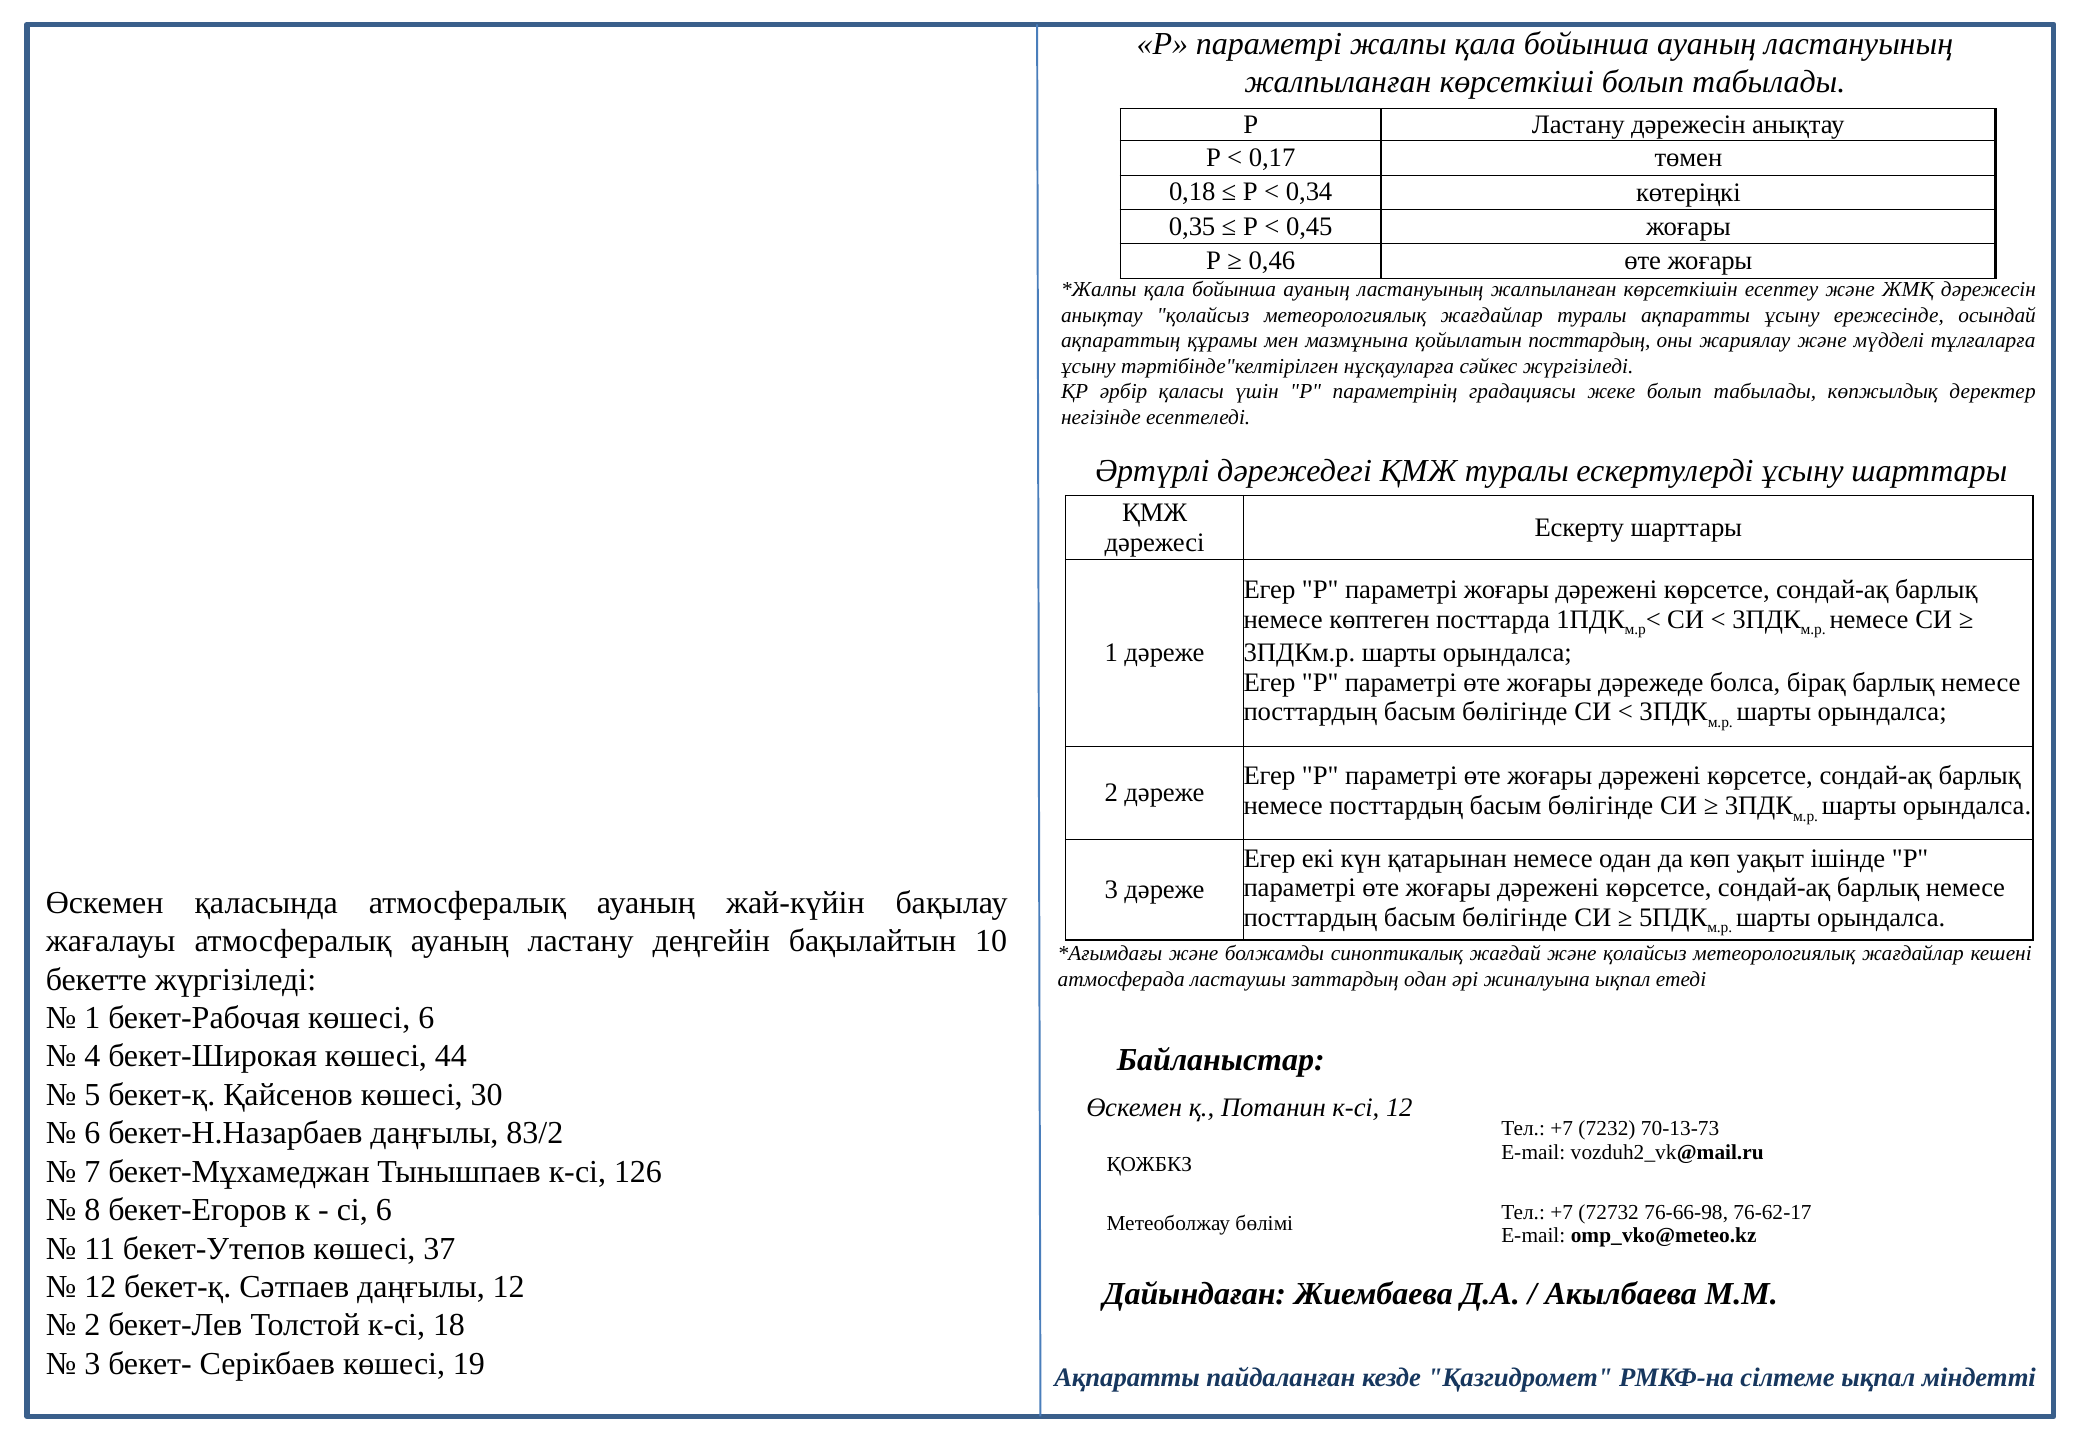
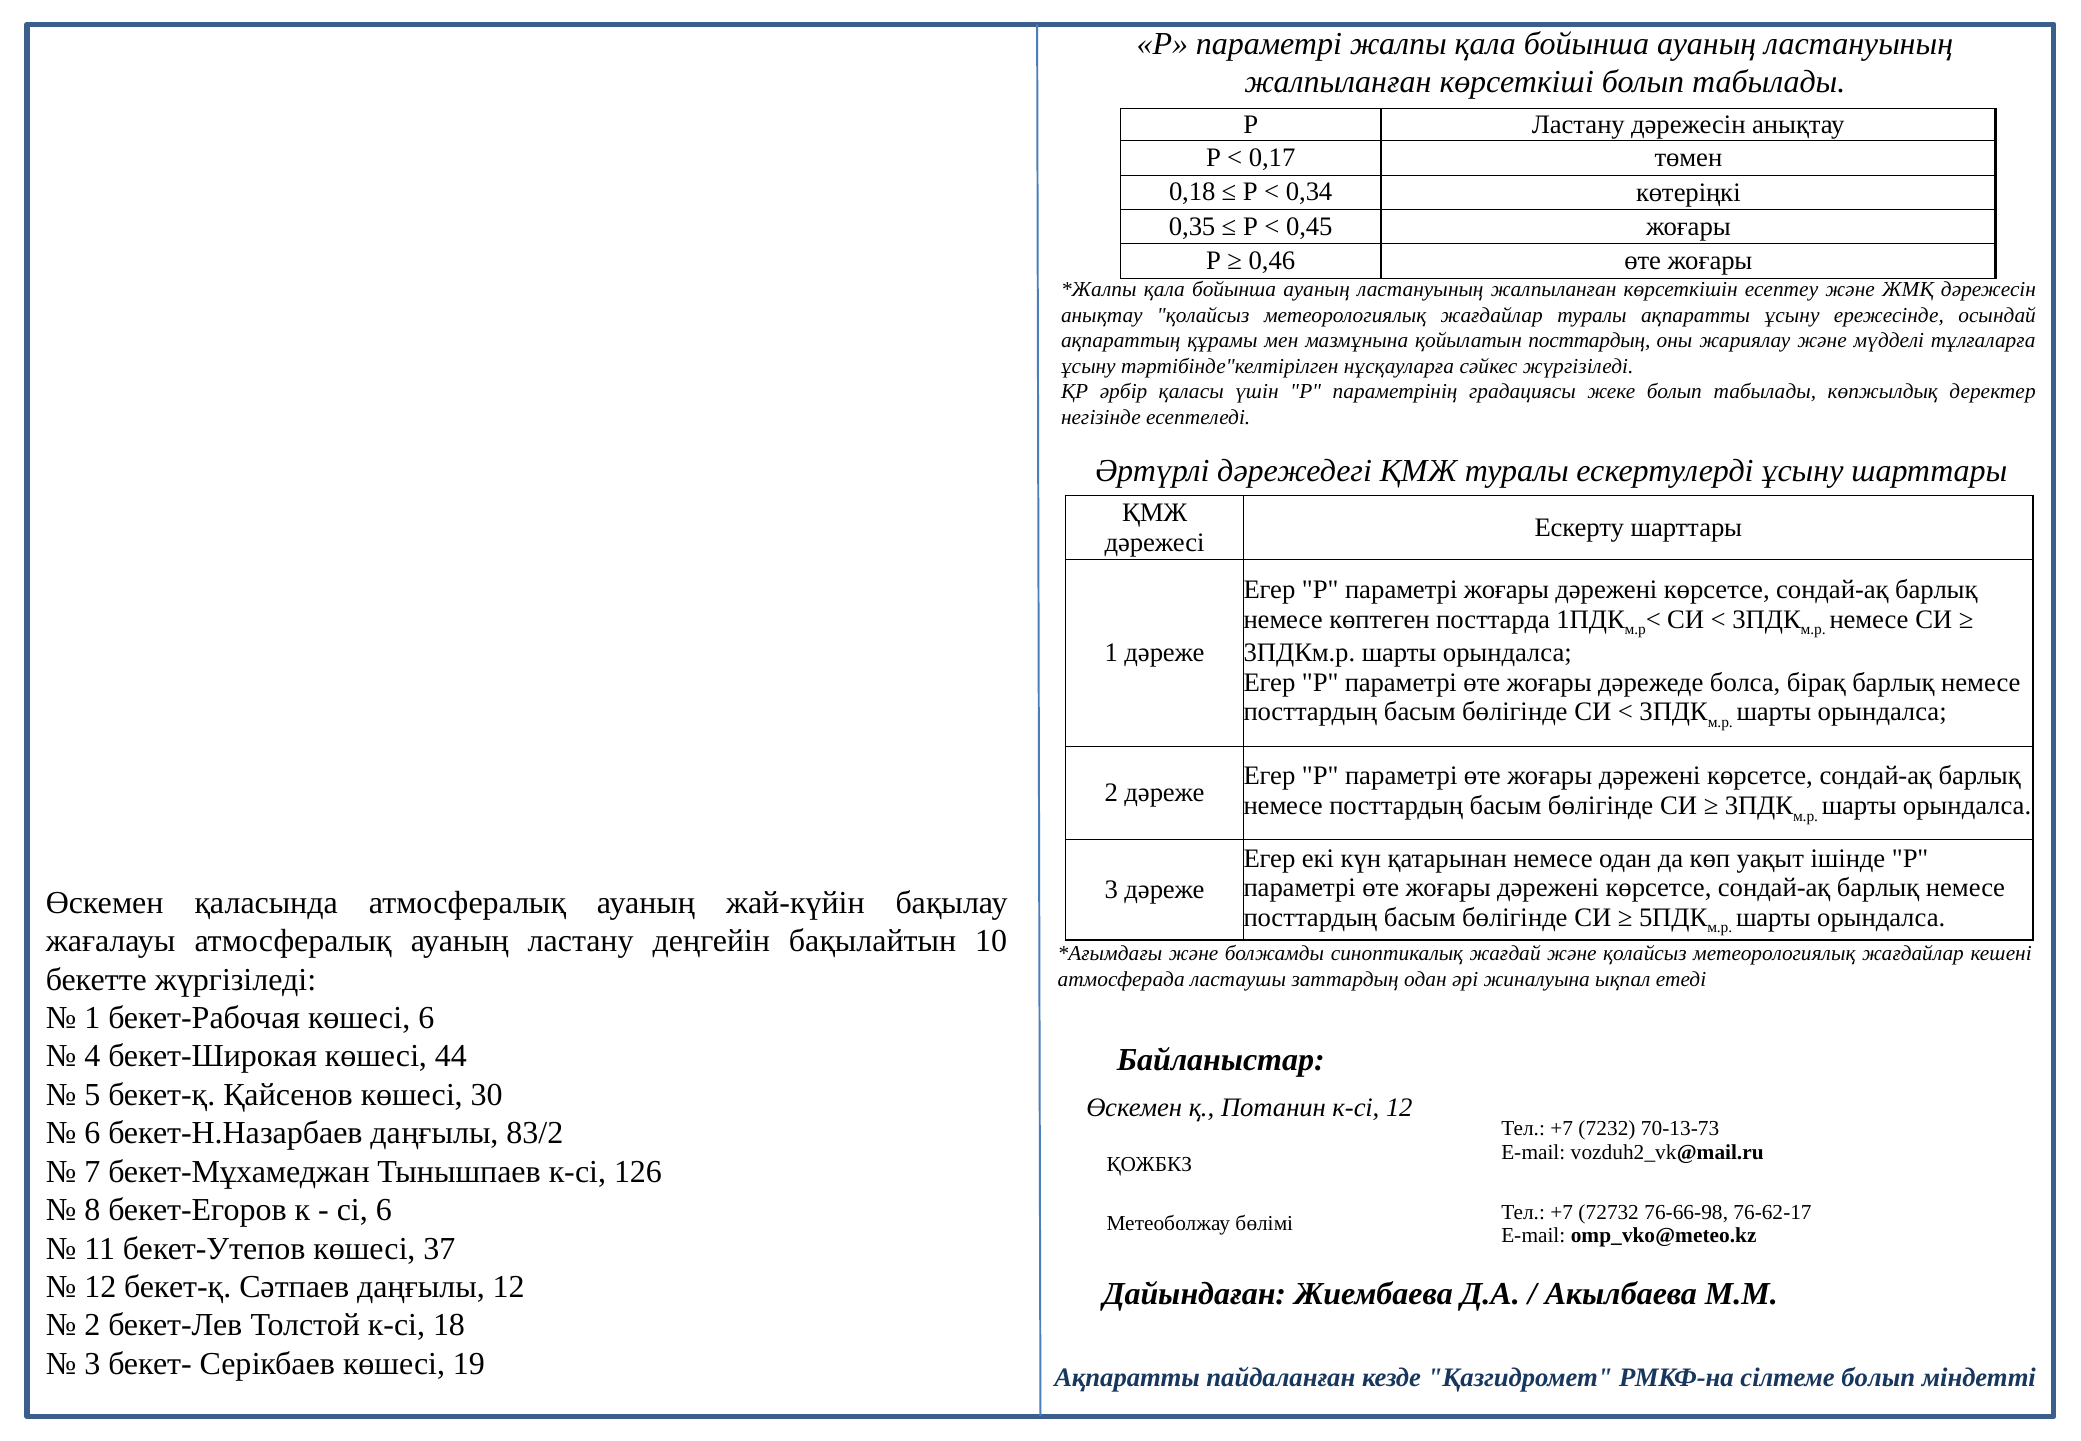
сілтеме ықпал: ықпал -> болып (1878, 1377)
